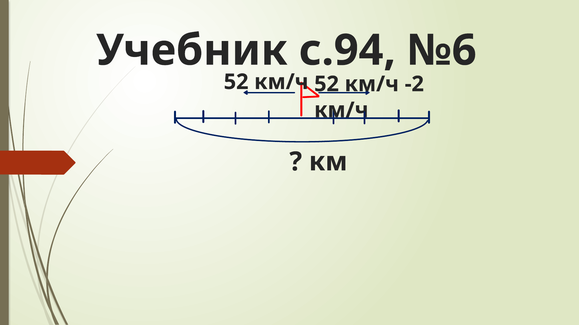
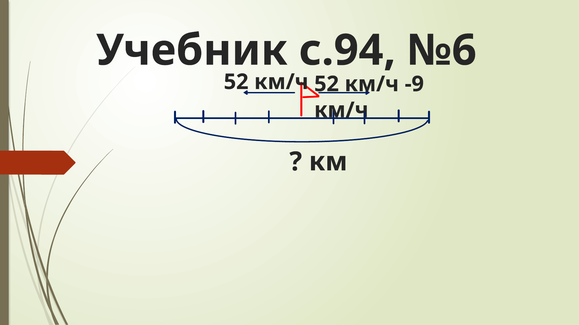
-2: -2 -> -9 (414, 84)
